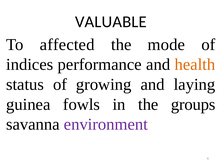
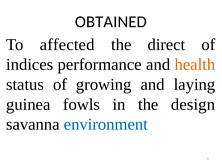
VALUABLE: VALUABLE -> OBTAINED (111, 22)
mode: mode -> direct (166, 45)
groups: groups -> design (193, 105)
environment colour: purple -> blue (106, 125)
